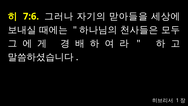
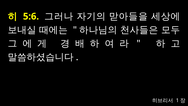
7:6: 7:6 -> 5:6 (31, 16)
